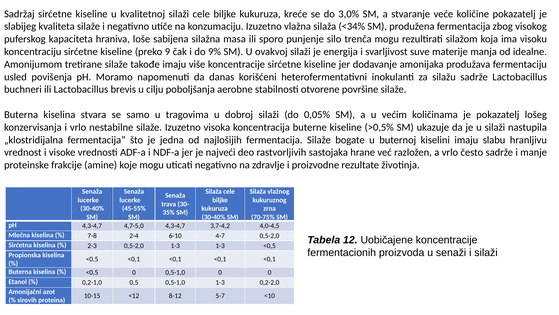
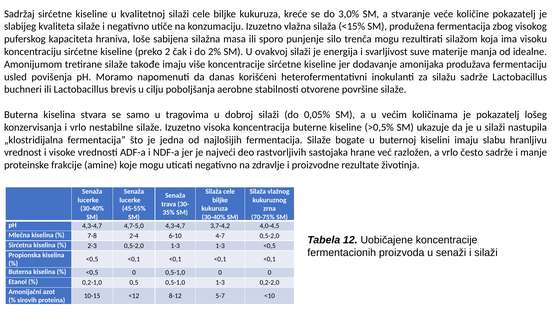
˂34%: ˂34% -> ˂15% (352, 26)
9: 9 -> 2 (167, 52)
9%: 9% -> 2% (215, 52)
